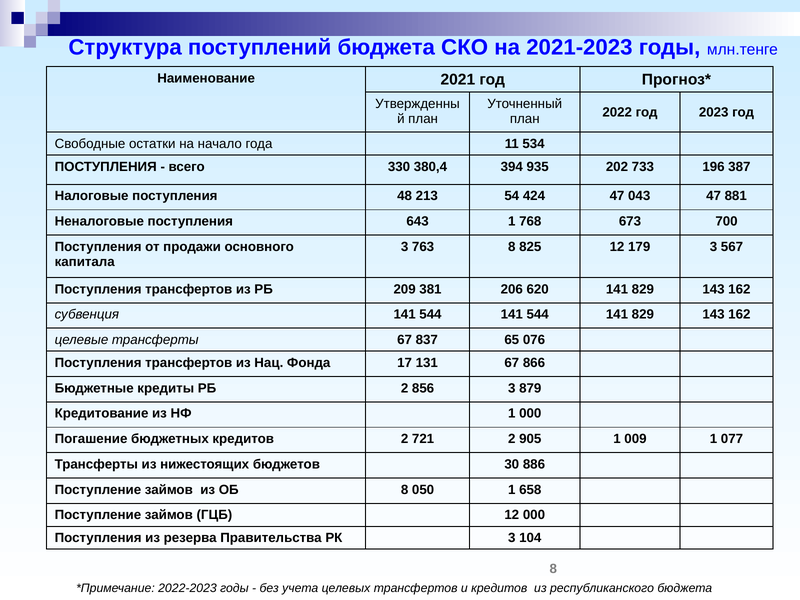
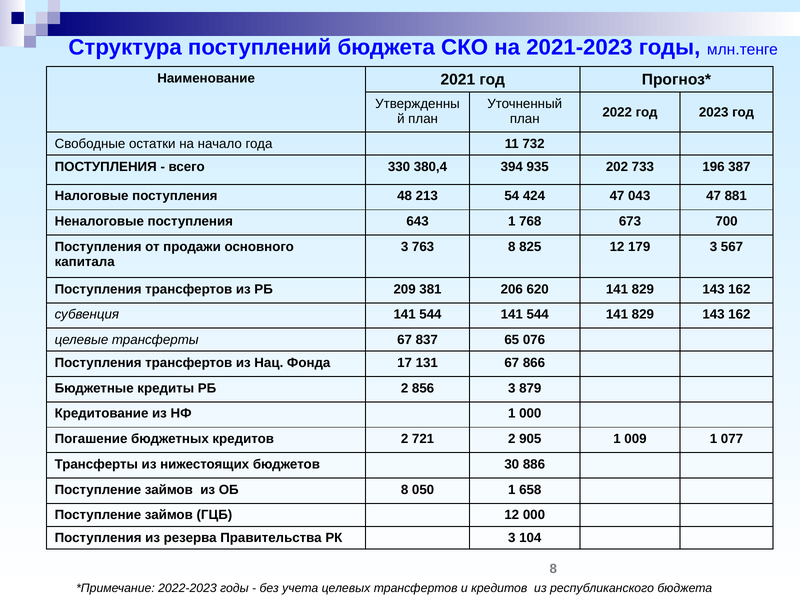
534: 534 -> 732 (534, 144)
